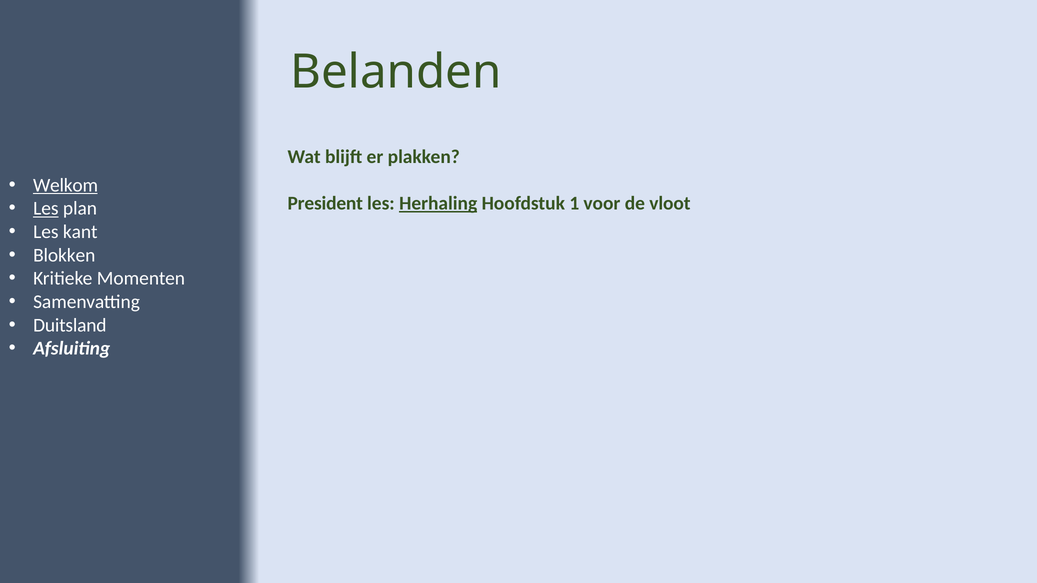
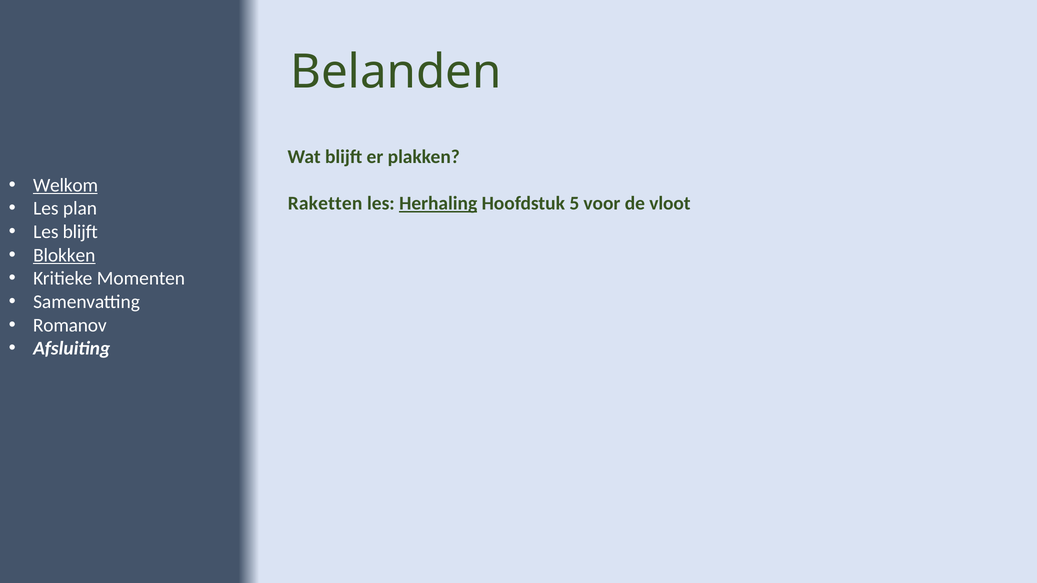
President: President -> Raketten (325, 204)
1: 1 -> 5 (574, 204)
Les underline: present -> none (46, 209)
Les kant: kant -> blijft (80, 232)
Blokken underline: none -> present (64, 255)
Duitsland: Duitsland -> Romanov (70, 325)
